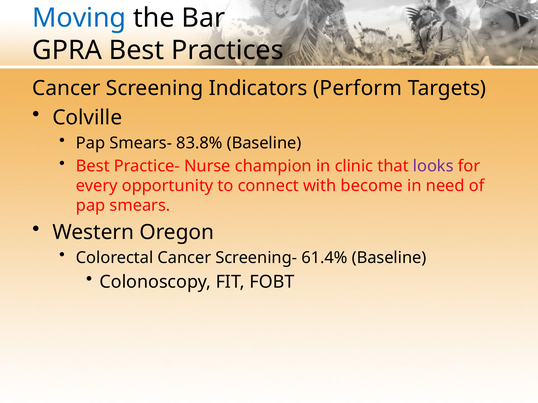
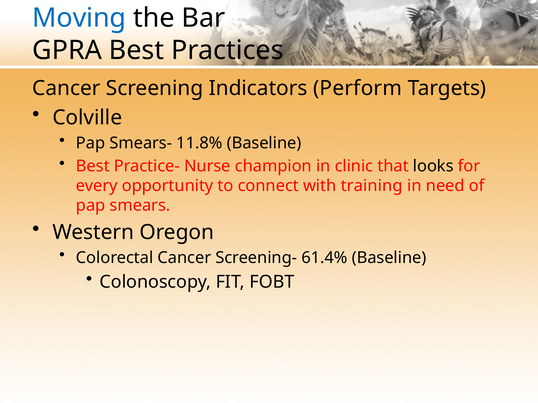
83.8%: 83.8% -> 11.8% (199, 143)
looks colour: purple -> black (433, 166)
become: become -> training (372, 186)
